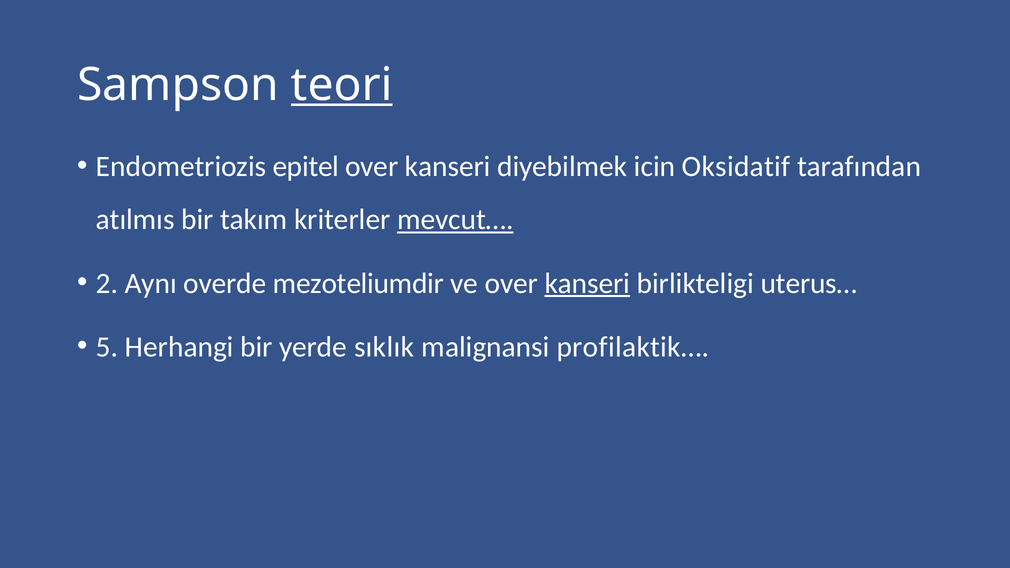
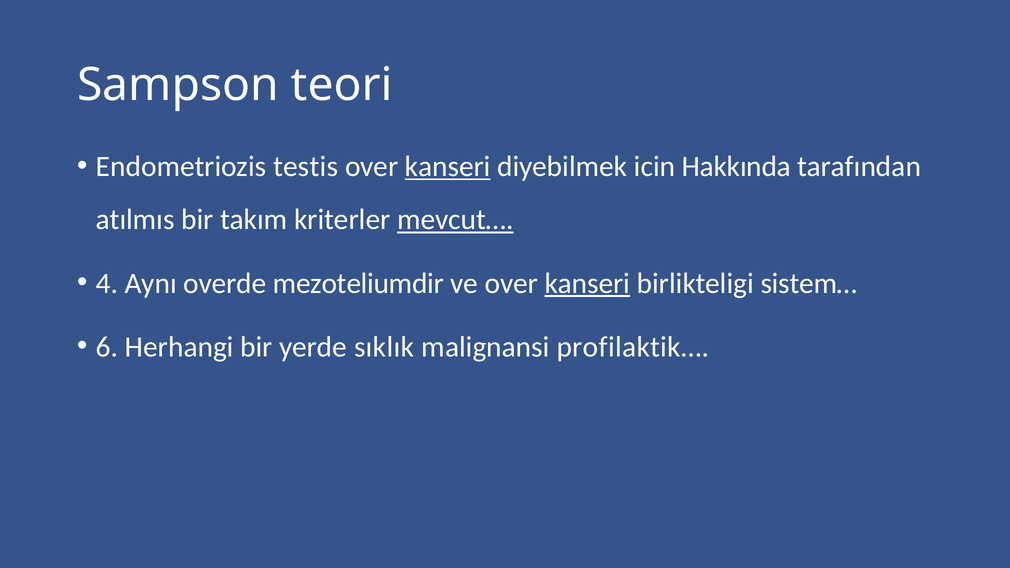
teori underline: present -> none (342, 85)
epitel: epitel -> testis (306, 167)
kanseri underline: none -> present (448, 167)
Oksidatif: Oksidatif -> Hakkında (736, 167)
2: 2 -> 4 (107, 283)
uterus…: uterus… -> sistem… (809, 283)
5: 5 -> 6 (107, 347)
